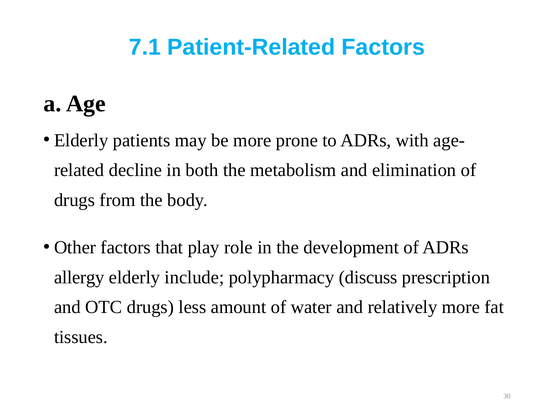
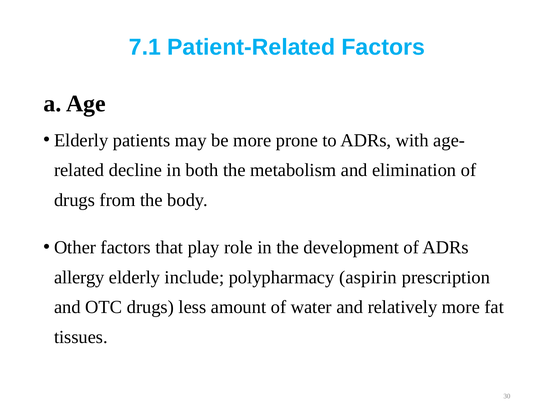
discuss: discuss -> aspirin (368, 278)
